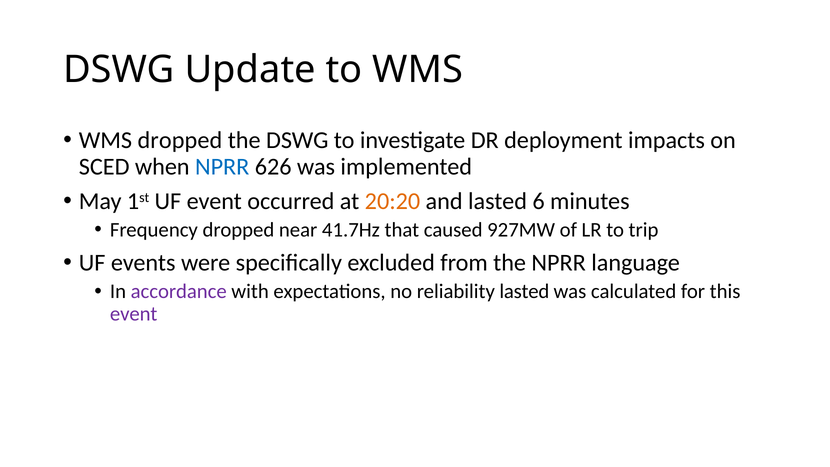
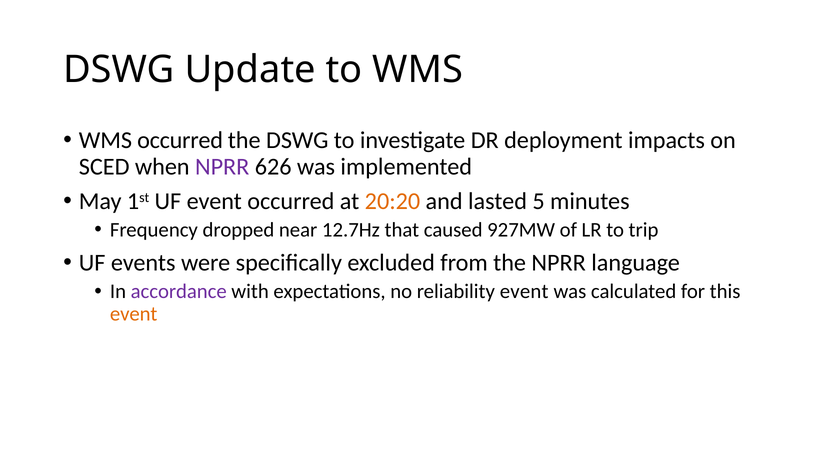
WMS dropped: dropped -> occurred (180, 140)
NPRR colour: blue -> purple (222, 166)
6: 6 -> 5 (539, 201)
41.7Hz: 41.7Hz -> 12.7Hz (351, 230)
reliability lasted: lasted -> event (524, 291)
event colour: purple -> orange (134, 314)
